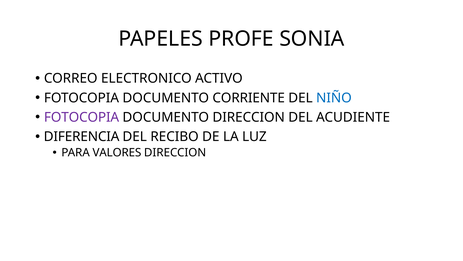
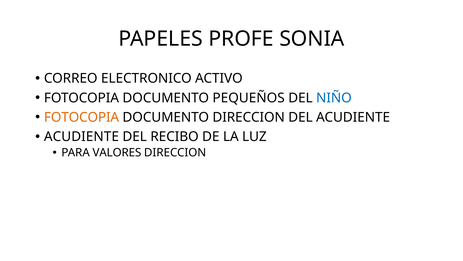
CORRIENTE: CORRIENTE -> PEQUEÑOS (249, 98)
FOTOCOPIA colour: purple -> orange (82, 117)
DIFERENCIA: DIFERENCIA -> ACUDIENTE (81, 137)
